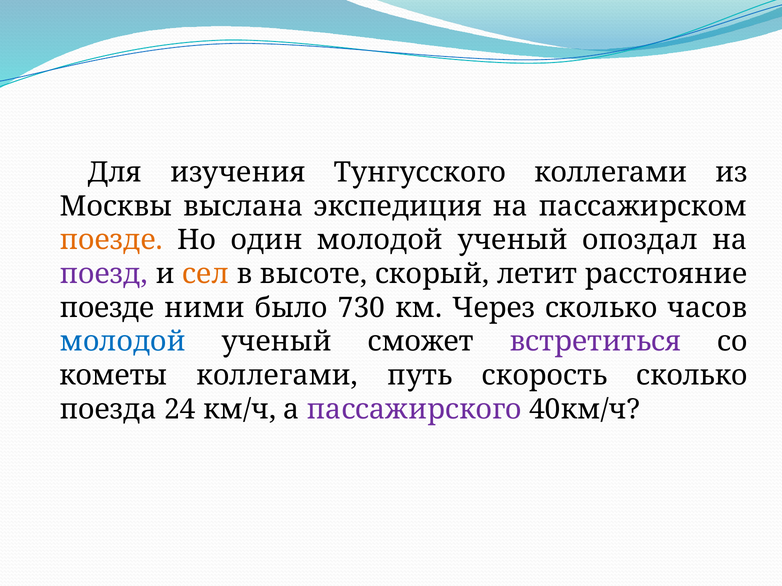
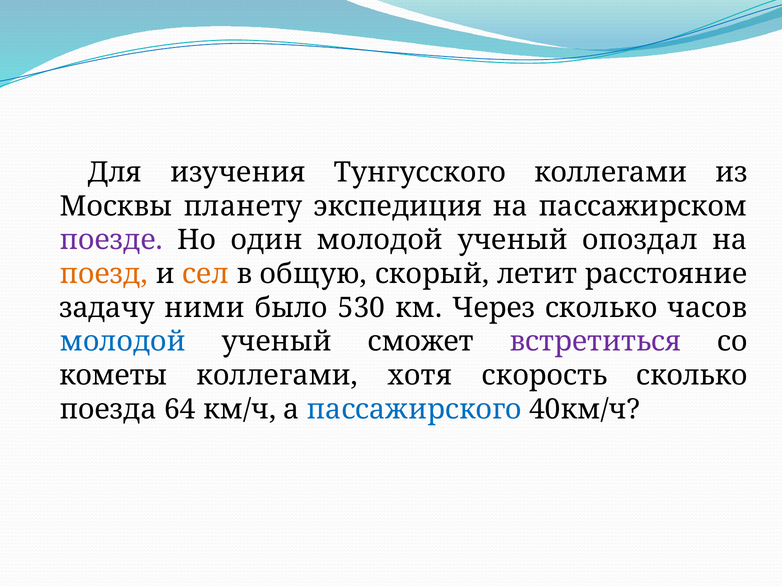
выслана: выслана -> планету (243, 207)
поезде colour: orange -> purple (111, 240)
поезд colour: purple -> orange (104, 274)
высоте: высоте -> общую (313, 274)
поезде: поезде -> задачу (107, 308)
730: 730 -> 530 (361, 308)
путь: путь -> хотя (420, 376)
24: 24 -> 64 (180, 410)
пассажирского colour: purple -> blue (414, 410)
